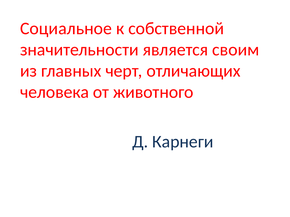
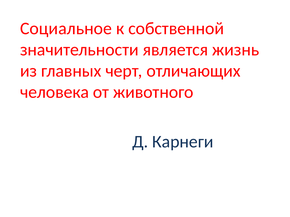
своим: своим -> жизнь (236, 50)
